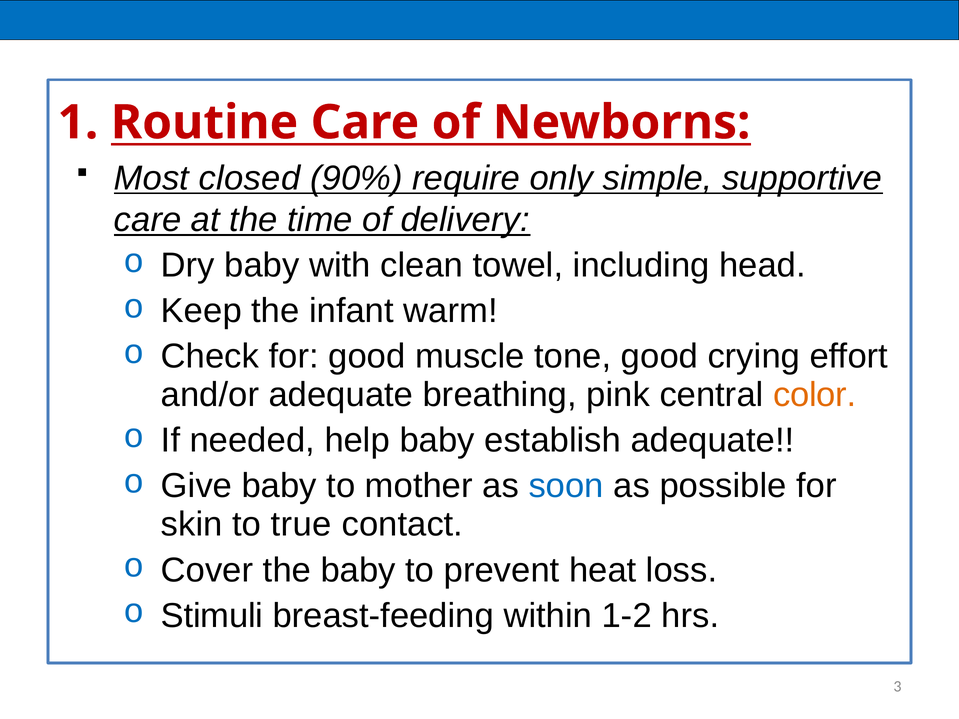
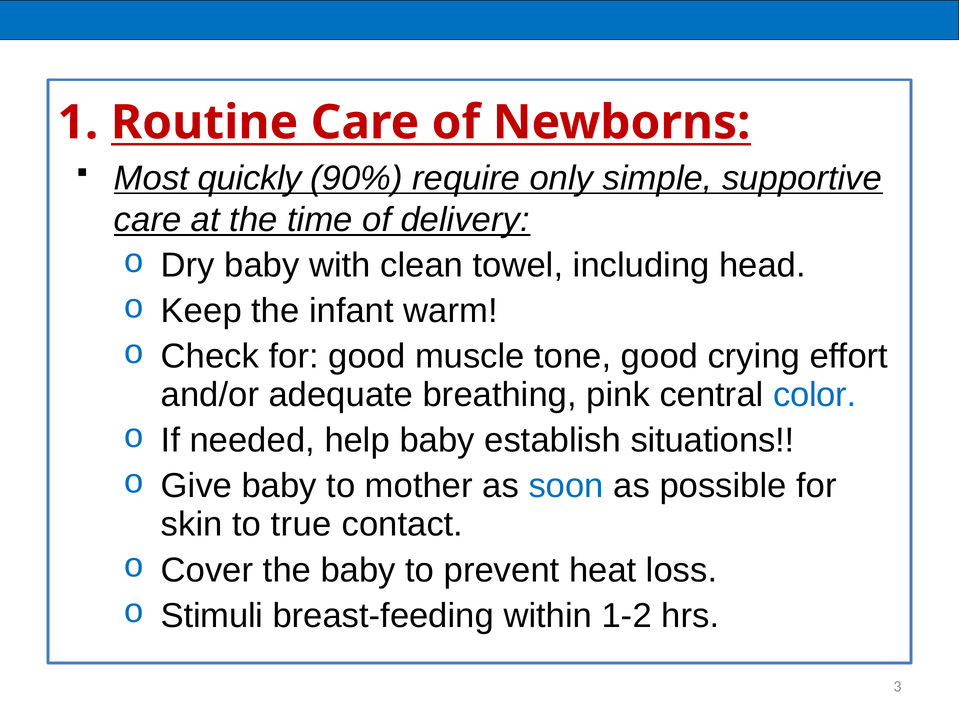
closed: closed -> quickly (250, 178)
color colour: orange -> blue (815, 395)
establish adequate: adequate -> situations (713, 441)
